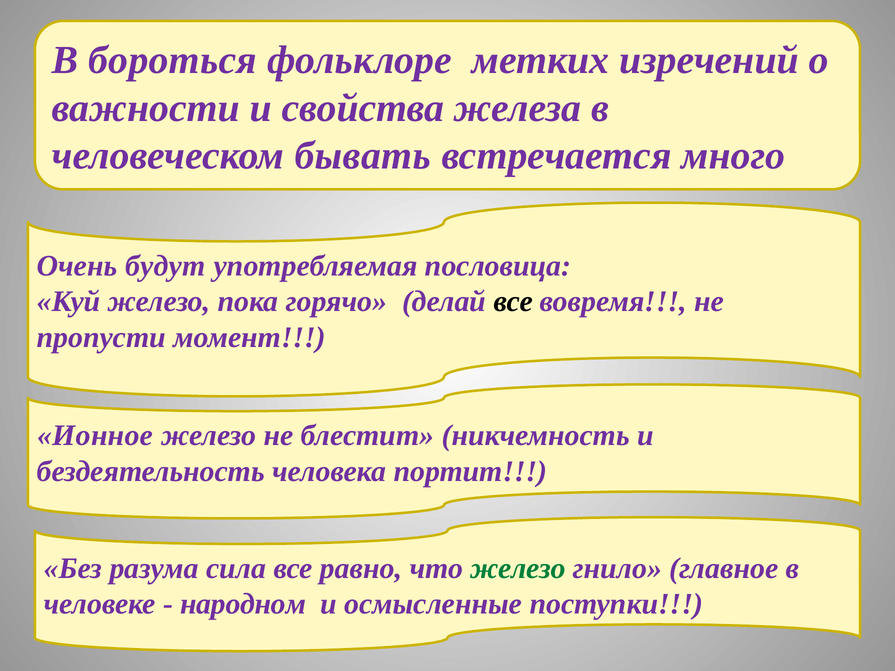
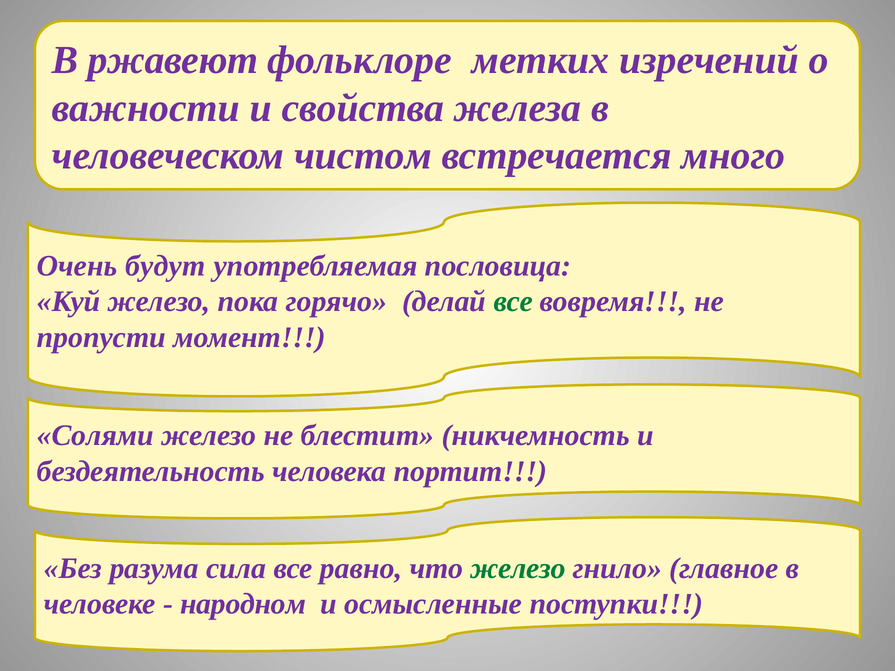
бороться: бороться -> ржавеют (173, 60)
бывать: бывать -> чистом (363, 156)
все colour: black -> green (513, 302)
Ионное: Ионное -> Солями (95, 436)
